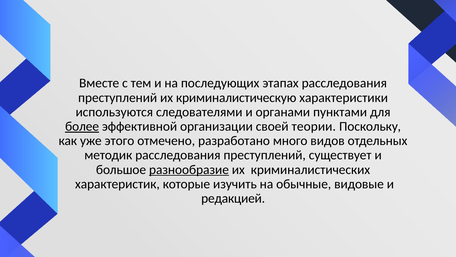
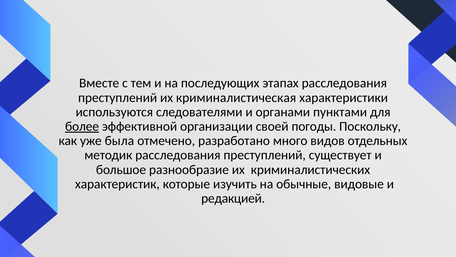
криминалистическую: криминалистическую -> криминалистическая (236, 97)
теории: теории -> погоды (314, 126)
этого: этого -> была (119, 141)
разнообразие underline: present -> none (189, 169)
